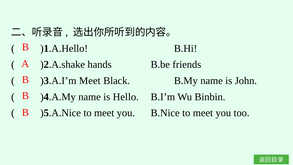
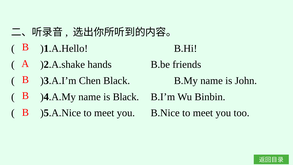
)3.A.I’m Meet: Meet -> Chen (90, 81)
is Hello: Hello -> Black (126, 97)
